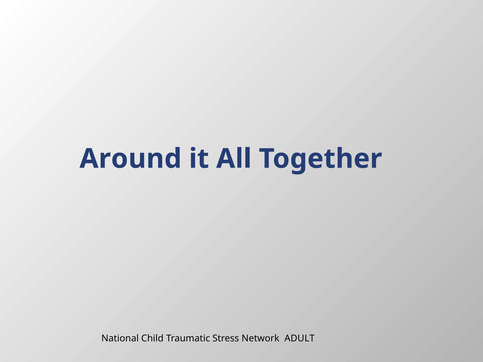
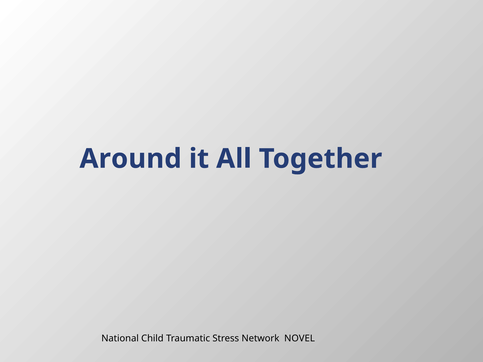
ADULT: ADULT -> NOVEL (300, 339)
